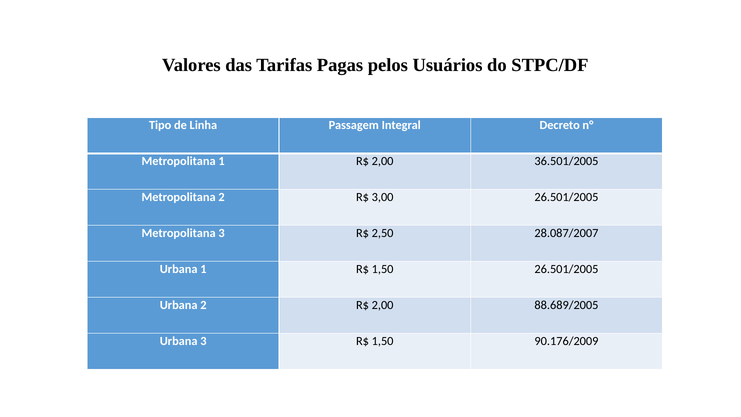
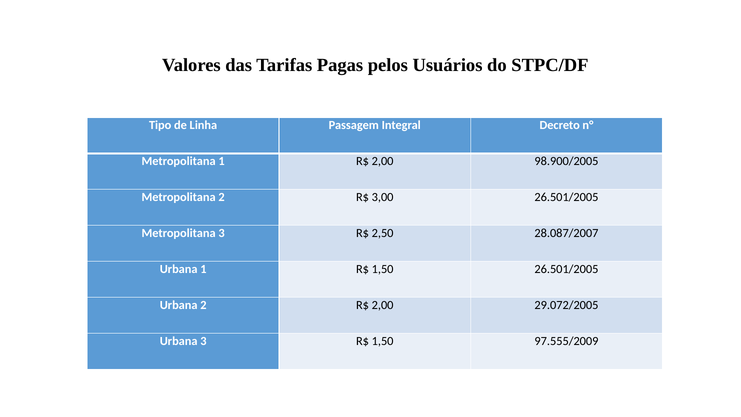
36.501/2005: 36.501/2005 -> 98.900/2005 (566, 161)
88.689/2005: 88.689/2005 -> 29.072/2005 (566, 305)
90.176/2009: 90.176/2009 -> 97.555/2009 (566, 341)
